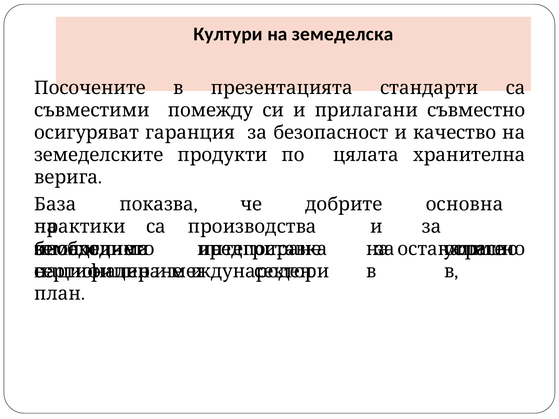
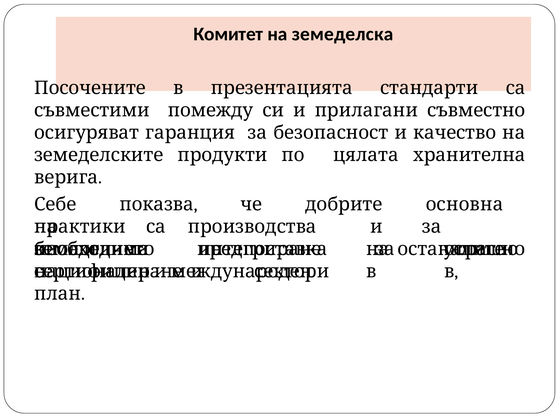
Култури: Култури -> Комитет (228, 34)
База: База -> Себе (55, 204)
